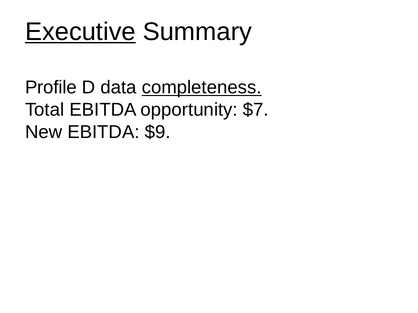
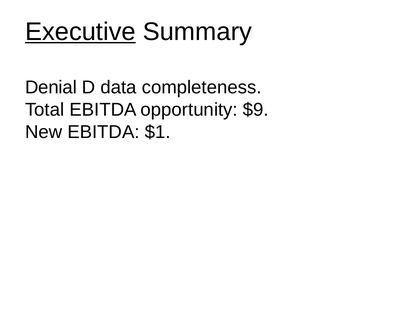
Profile: Profile -> Denial (51, 88)
completeness underline: present -> none (202, 88)
$7: $7 -> $9 (256, 110)
$9: $9 -> $1 (158, 132)
